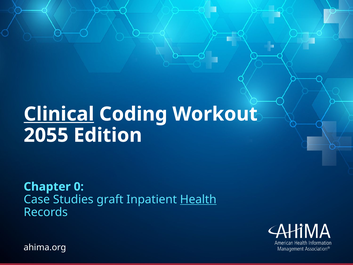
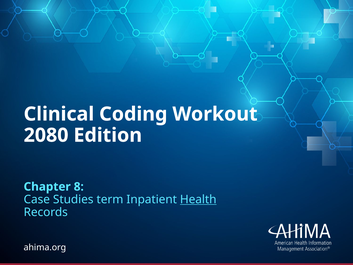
Clinical underline: present -> none (59, 114)
2055: 2055 -> 2080 (46, 135)
0: 0 -> 8 (79, 187)
graft: graft -> term (110, 199)
